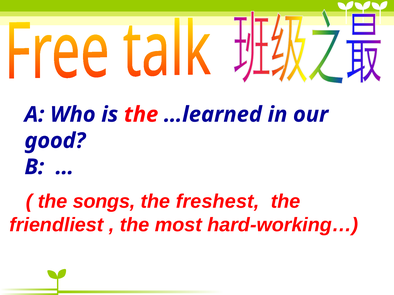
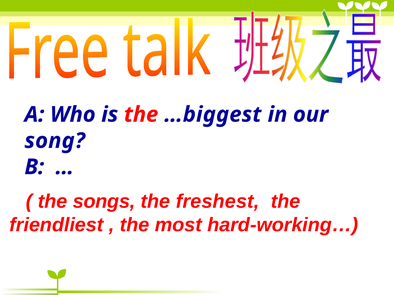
…learned: …learned -> …biggest (213, 115)
good: good -> song (55, 141)
